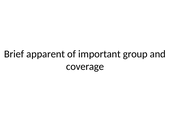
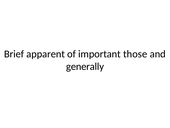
group: group -> those (135, 54)
coverage: coverage -> generally (85, 66)
